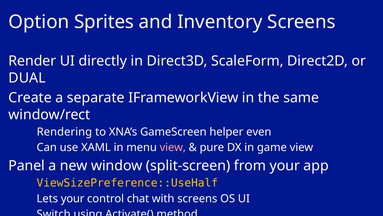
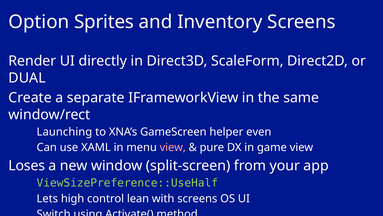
Rendering: Rendering -> Launching (64, 132)
Panel: Panel -> Loses (27, 165)
ViewSizePreference::UseHalf colour: yellow -> light green (127, 182)
Lets your: your -> high (73, 198)
chat: chat -> lean (138, 198)
